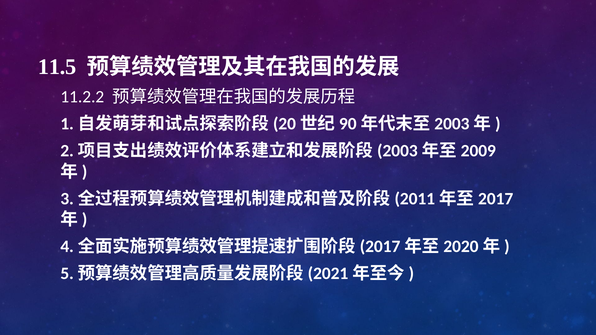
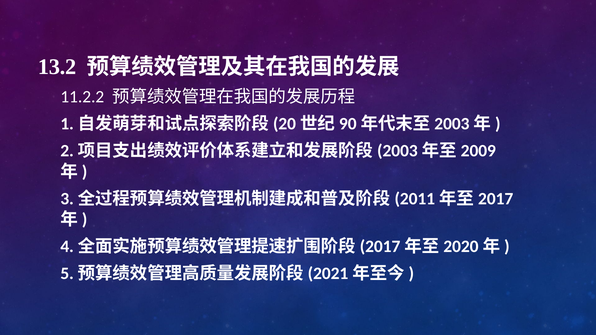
11.5: 11.5 -> 13.2 (57, 67)
